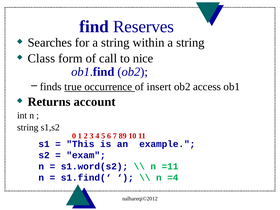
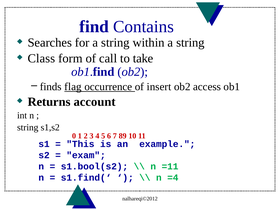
Reserves: Reserves -> Contains (144, 27)
nice: nice -> take (143, 58)
true: true -> flag (73, 87)
s1.word(s2: s1.word(s2 -> s1.bool(s2 (94, 166)
